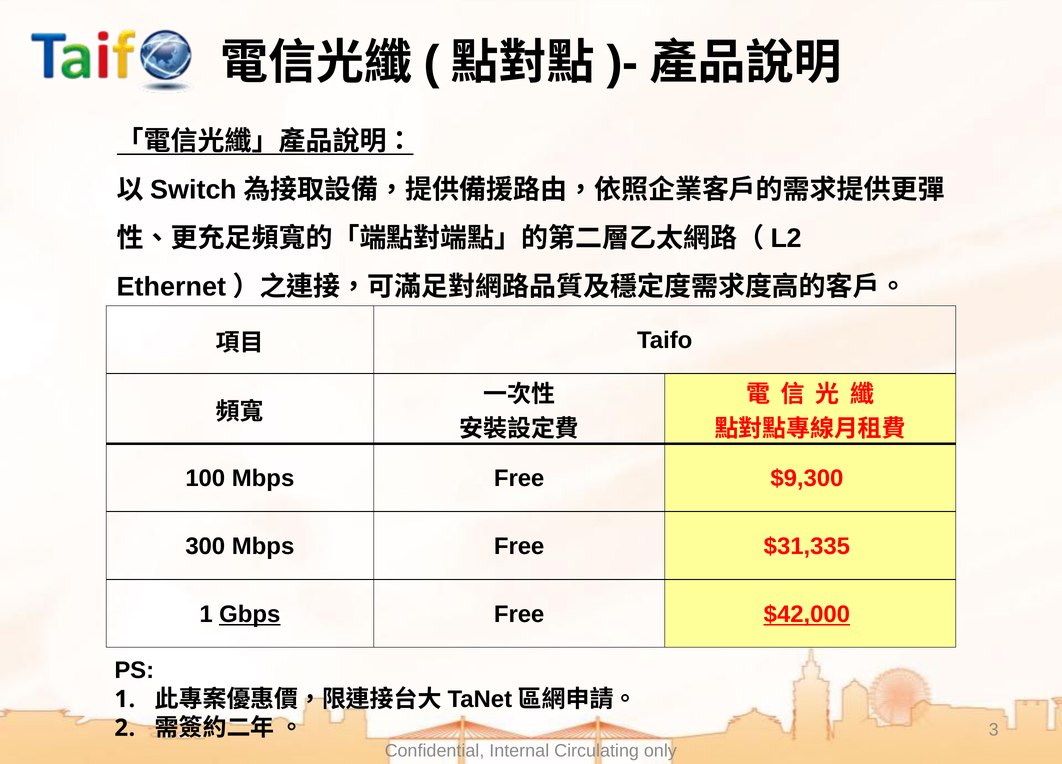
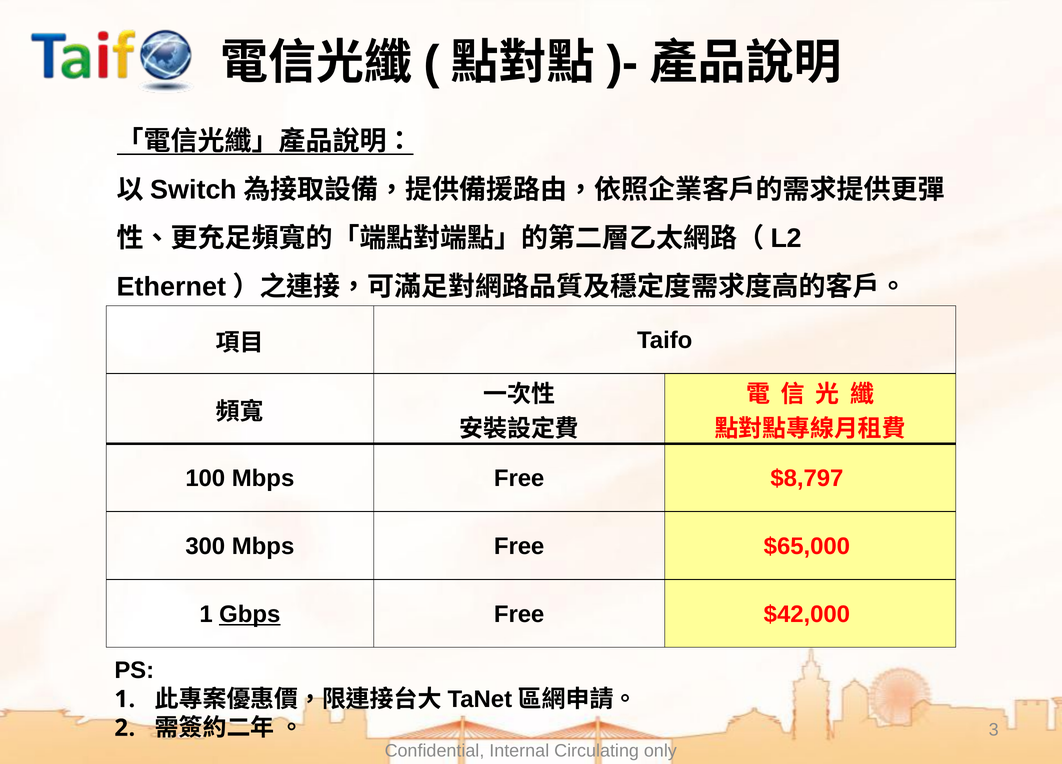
$9,300: $9,300 -> $8,797 (807, 479)
$31,335: $31,335 -> $65,000 (807, 547)
$42,000 underline: present -> none (807, 615)
